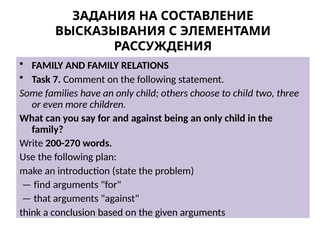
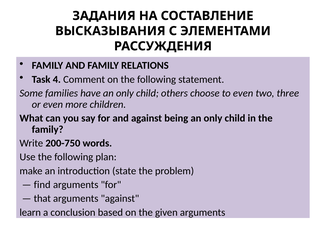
7: 7 -> 4 (57, 80)
to child: child -> even (243, 93)
200-270: 200-270 -> 200-750 (63, 144)
think: think -> learn (30, 213)
